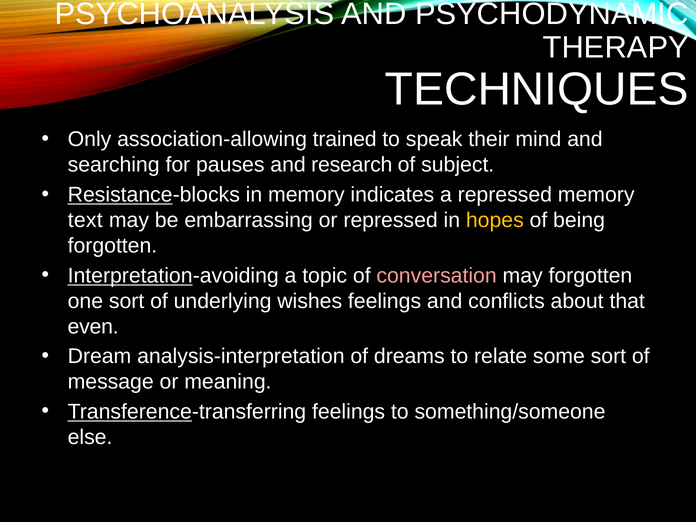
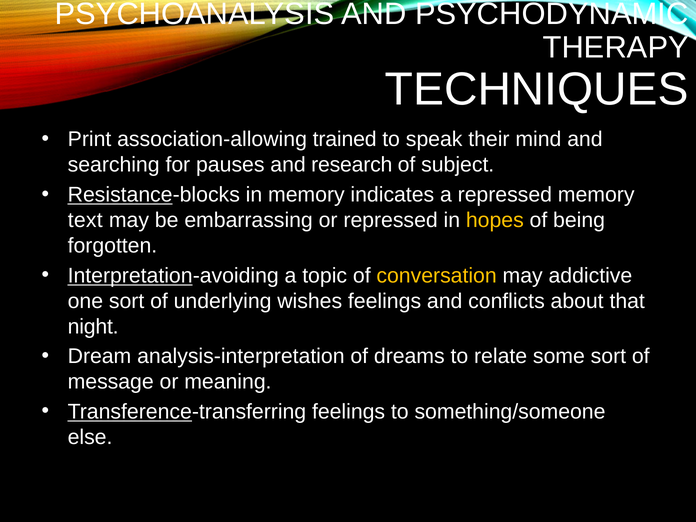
Only: Only -> Print (90, 139)
conversation colour: pink -> yellow (437, 275)
may forgotten: forgotten -> addictive (590, 275)
even: even -> night (93, 327)
